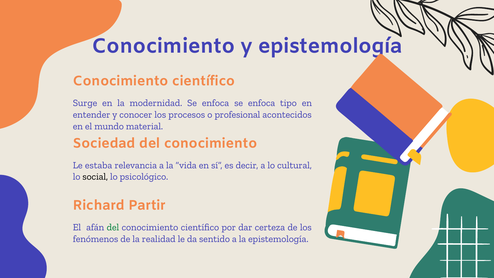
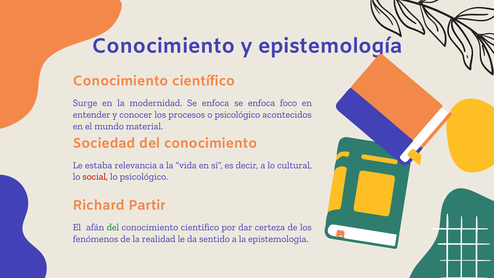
tipo: tipo -> foco (289, 103)
o profesional: profesional -> psicológico (237, 115)
social colour: black -> red (95, 177)
